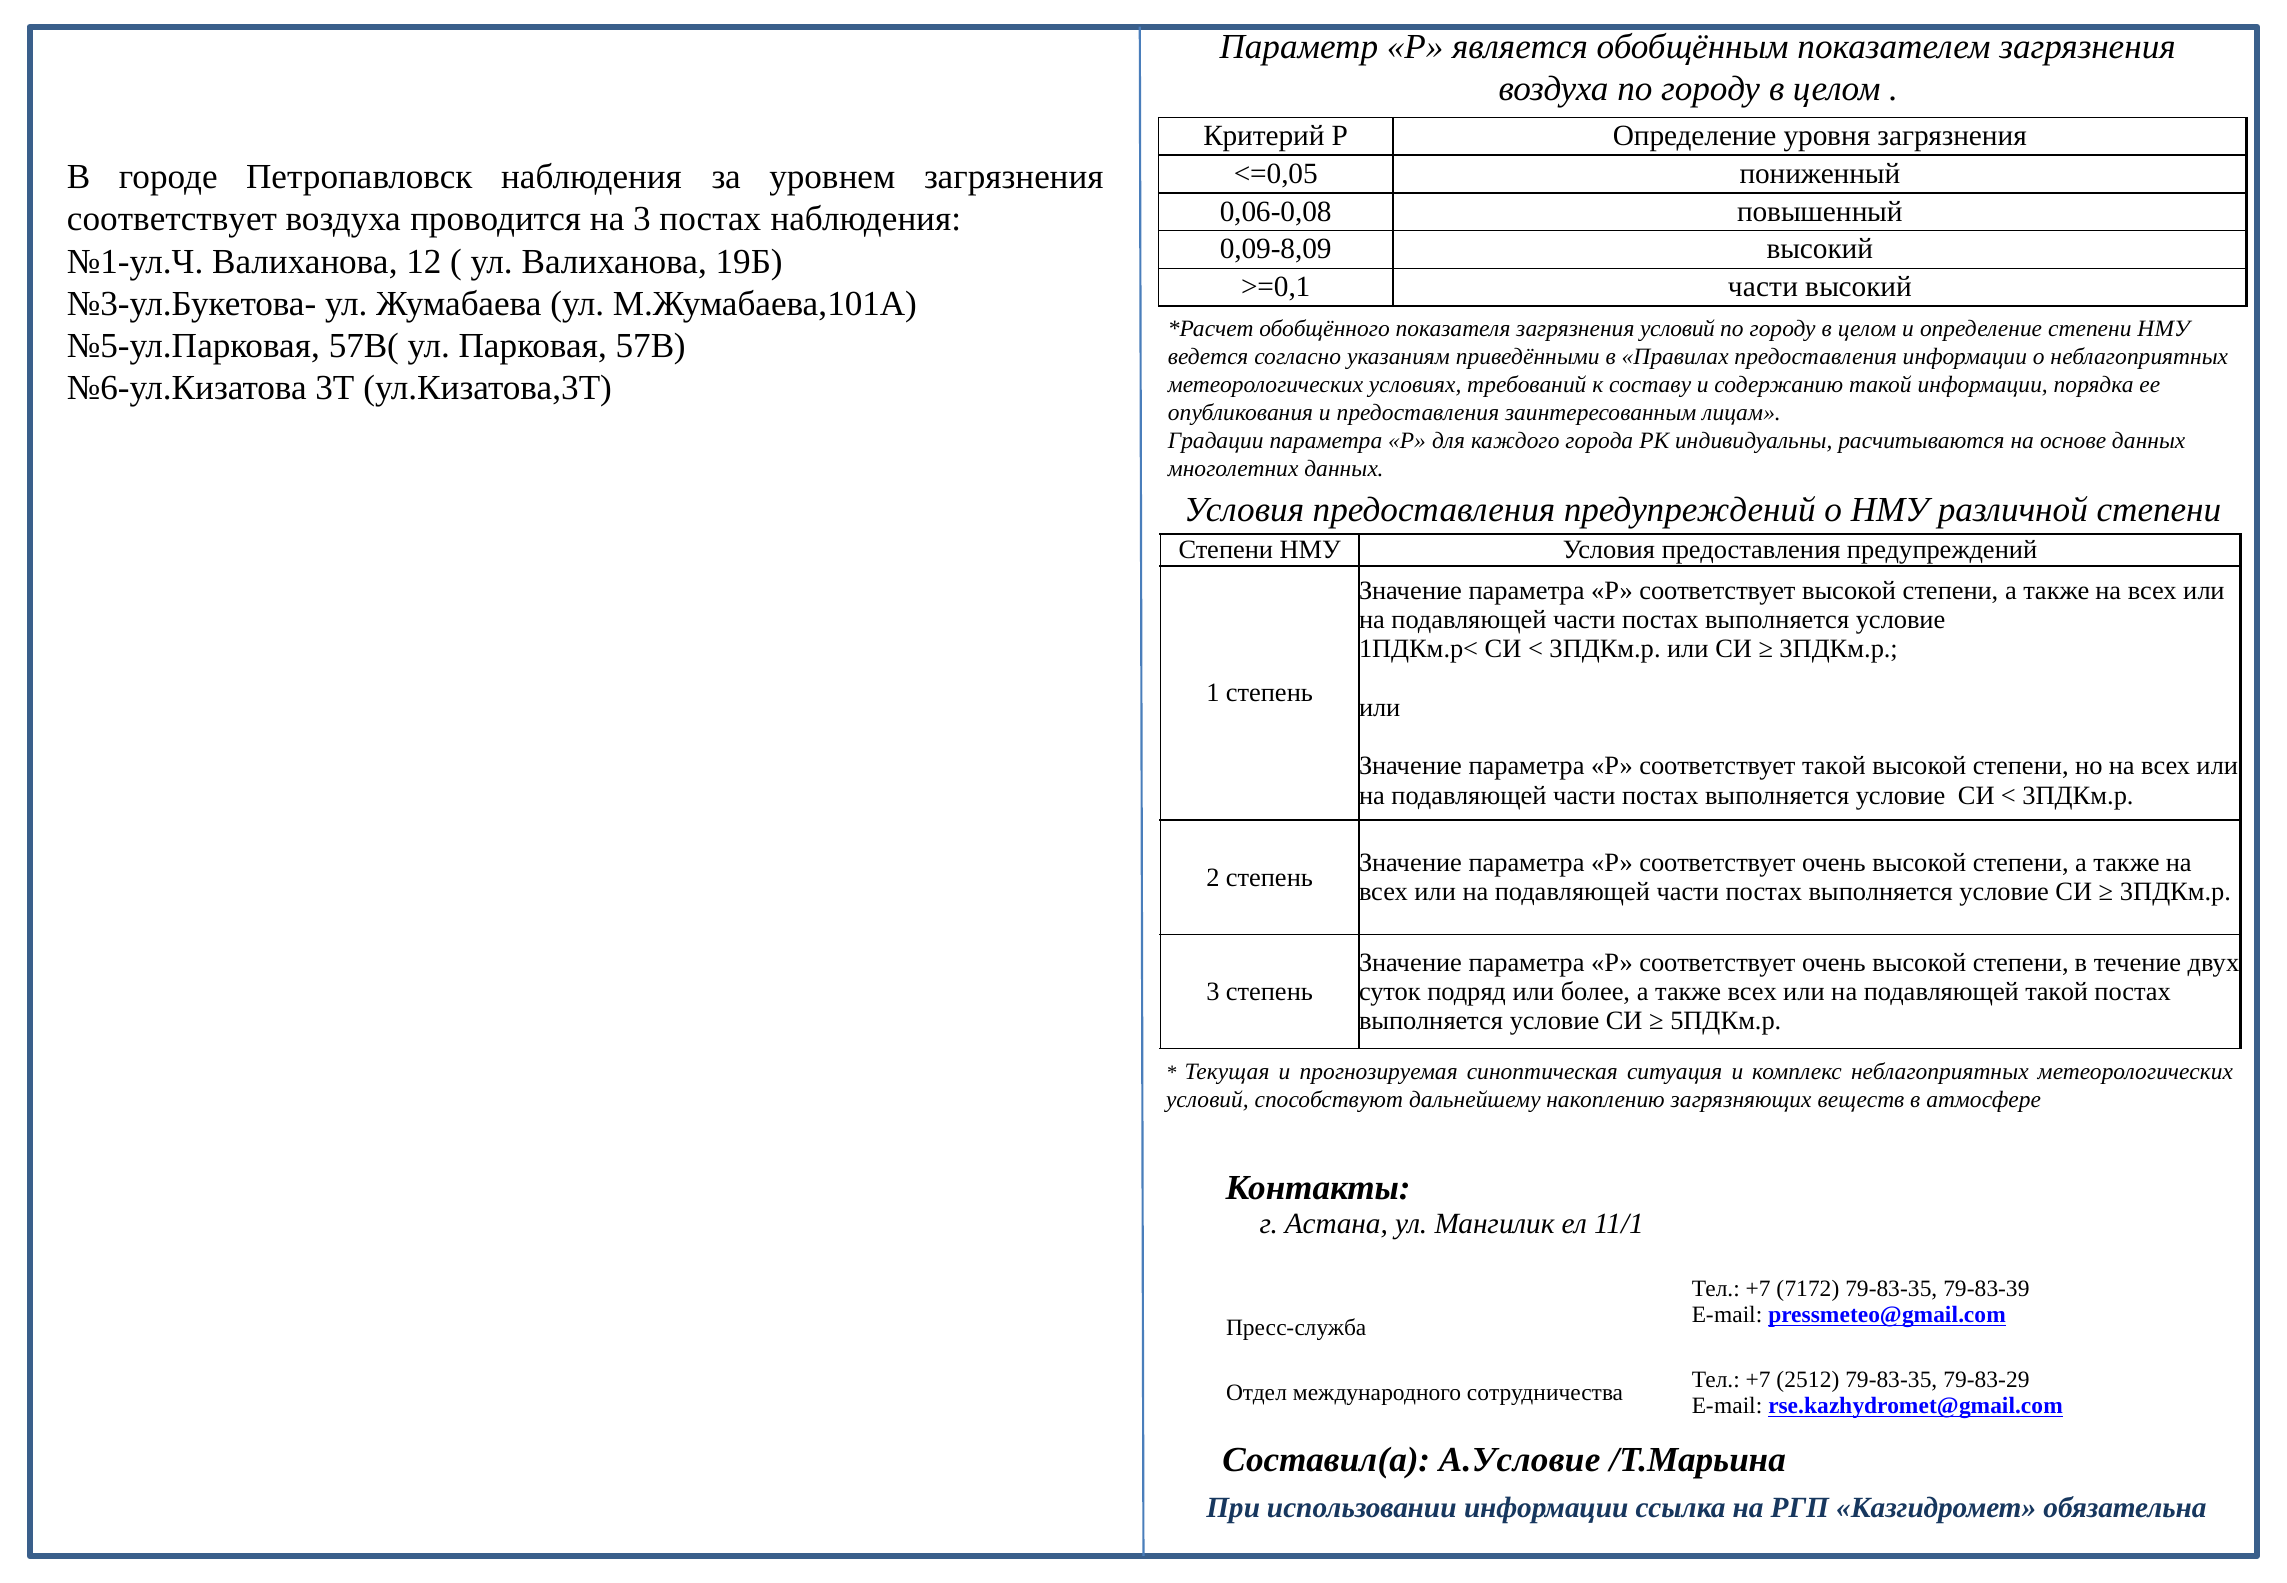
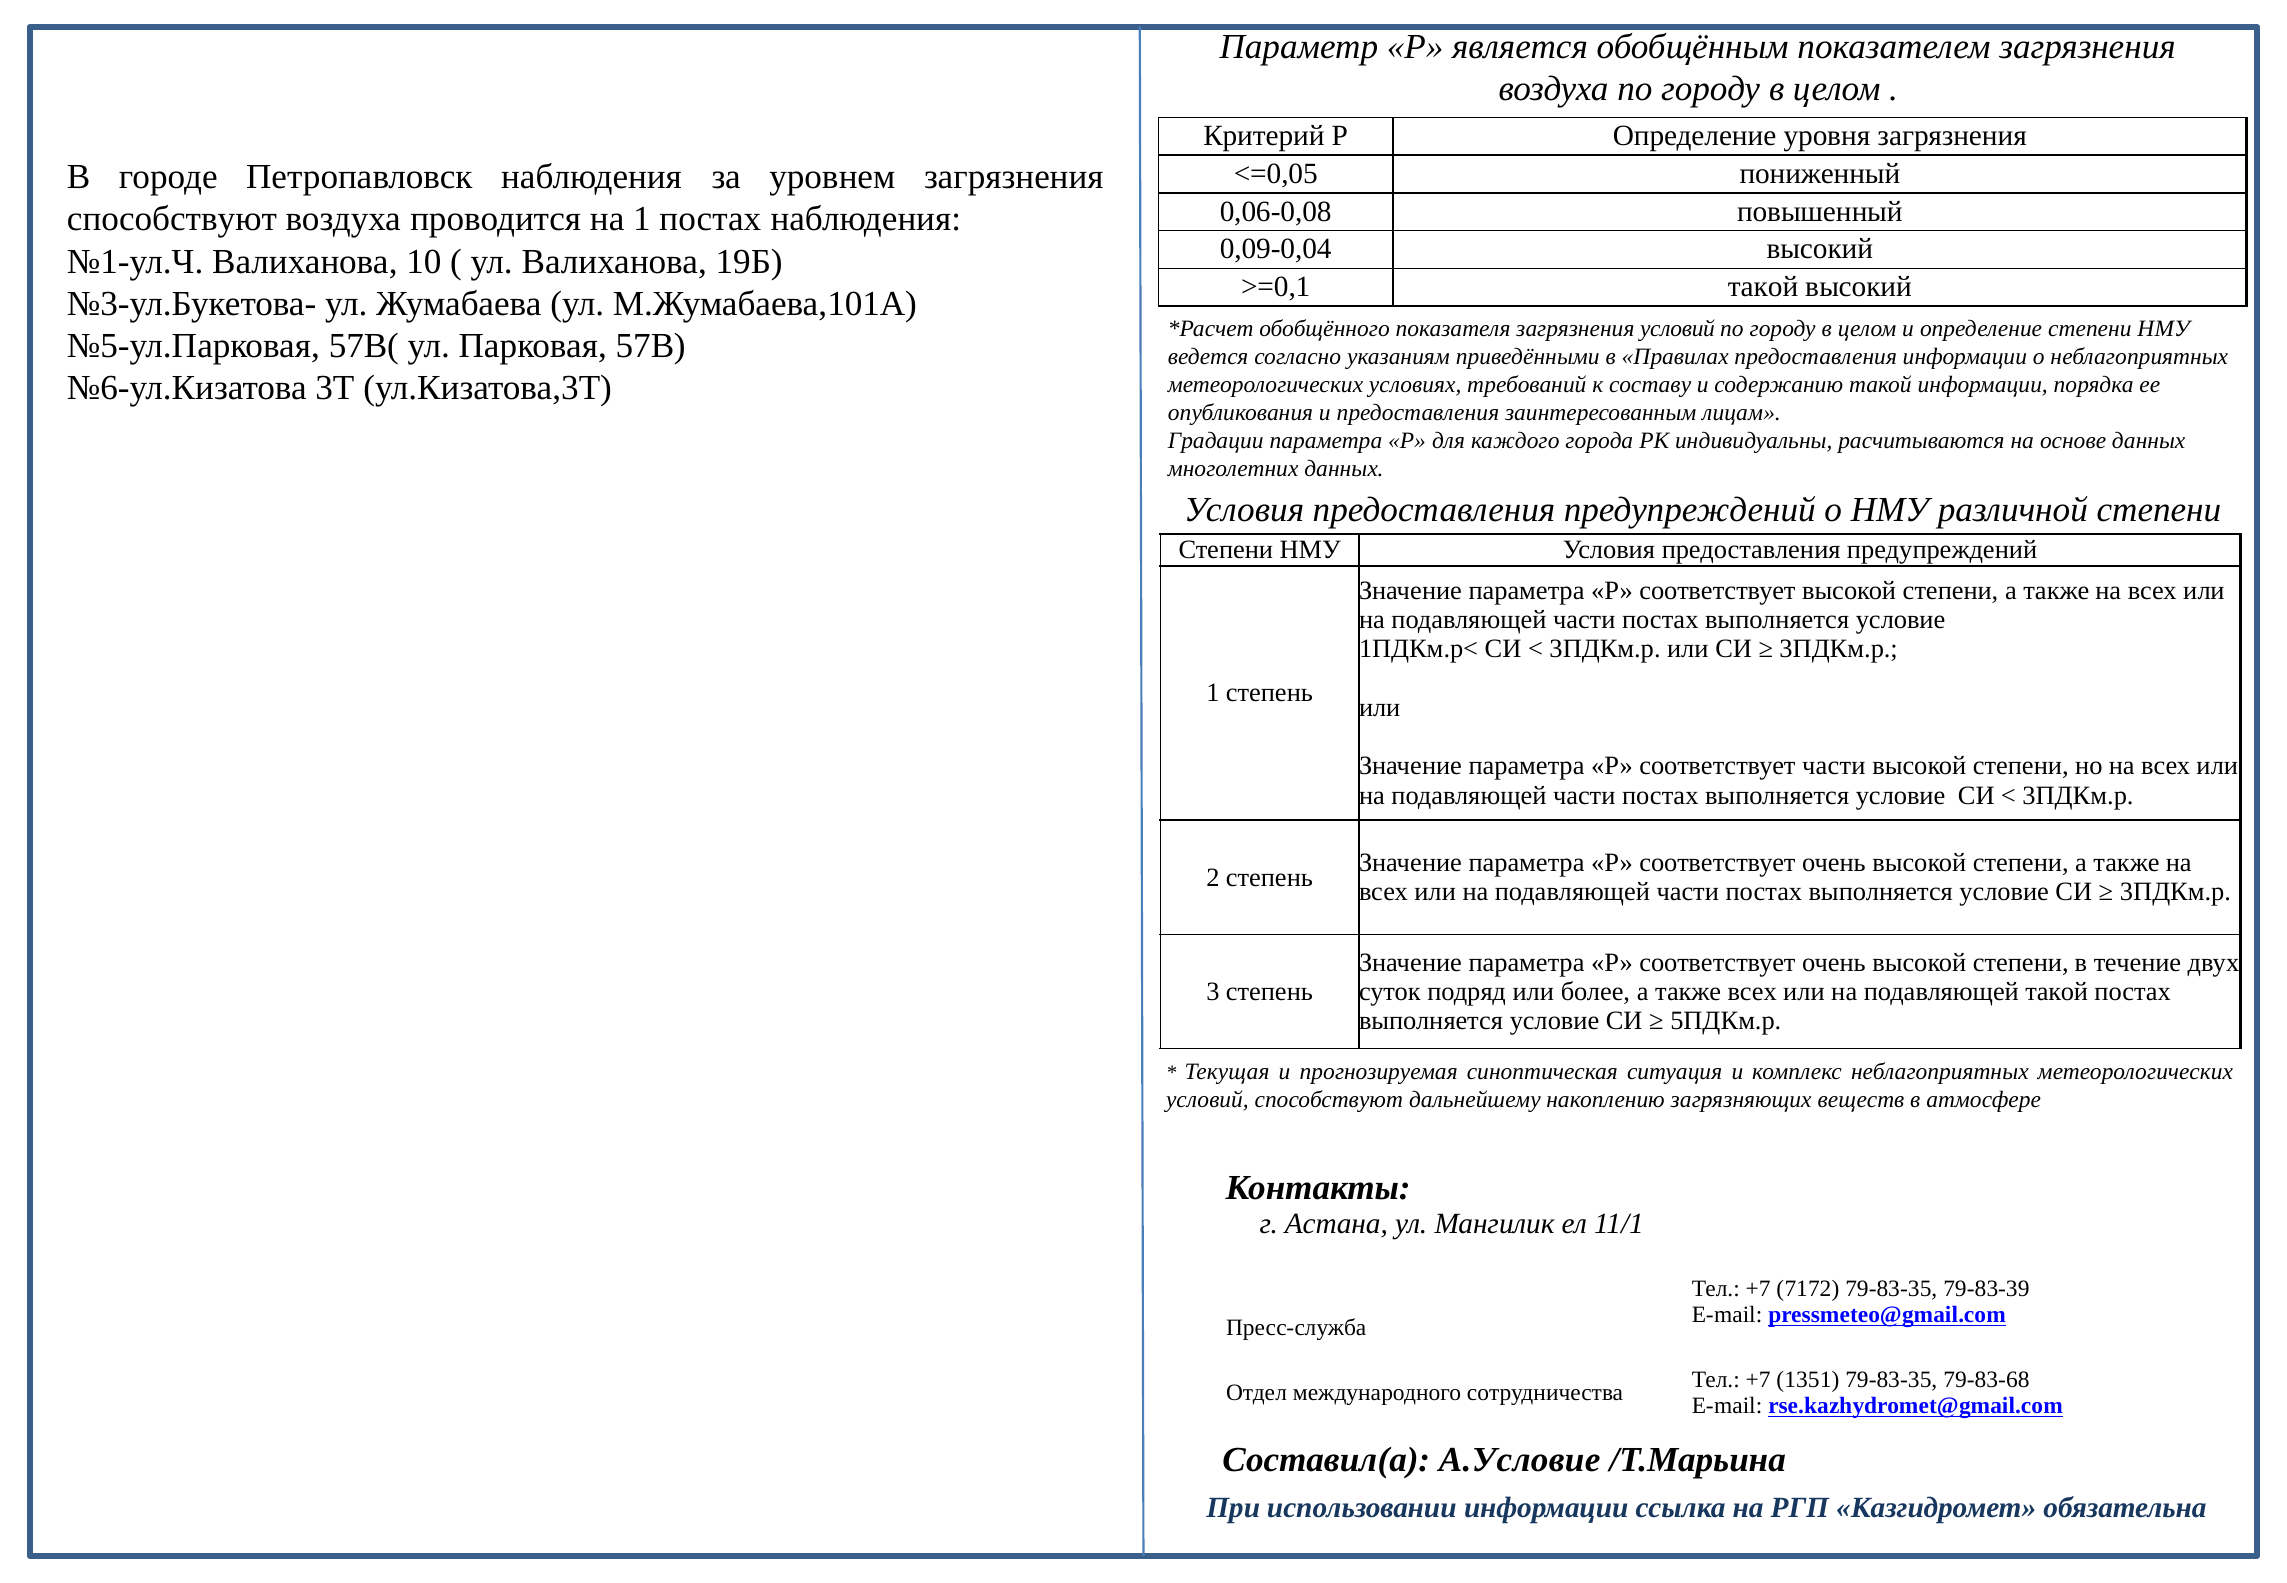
соответствует: соответствует -> способствуют (172, 219)
на 3: 3 -> 1 (642, 219)
0,09-8,09: 0,09-8,09 -> 0,09-0,04 (1276, 249)
12: 12 -> 10 (424, 262)
>=0,1 части: части -> такой (1763, 287)
соответствует такой: такой -> части (1834, 766)
2512: 2512 -> 1351 (1808, 1380)
79-83-29: 79-83-29 -> 79-83-68 (1986, 1380)
